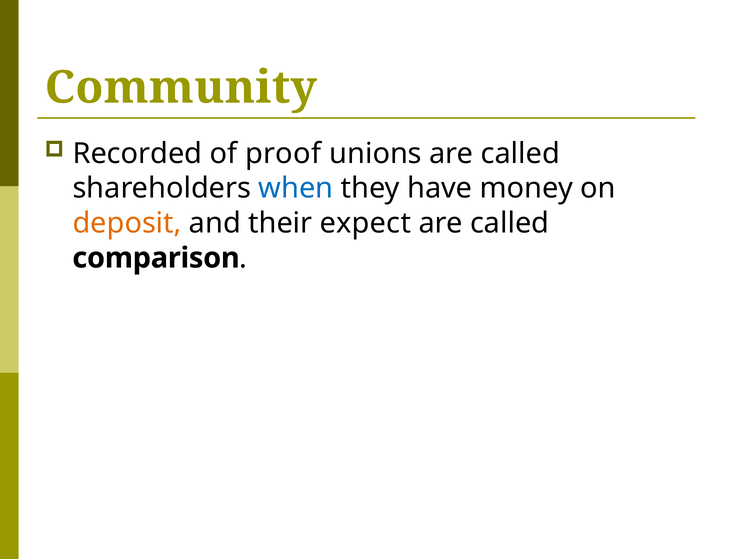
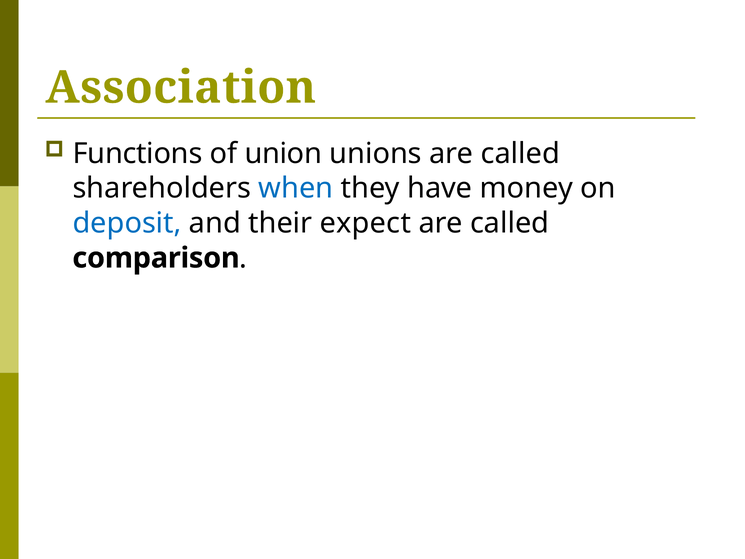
Community: Community -> Association (181, 88)
Recorded: Recorded -> Functions (138, 154)
proof: proof -> union (283, 154)
deposit colour: orange -> blue (127, 223)
